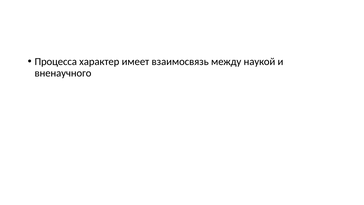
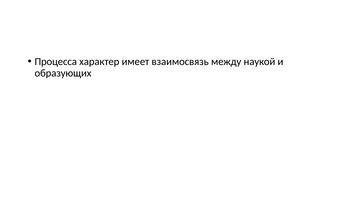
вненаучного: вненаучного -> образующих (63, 73)
